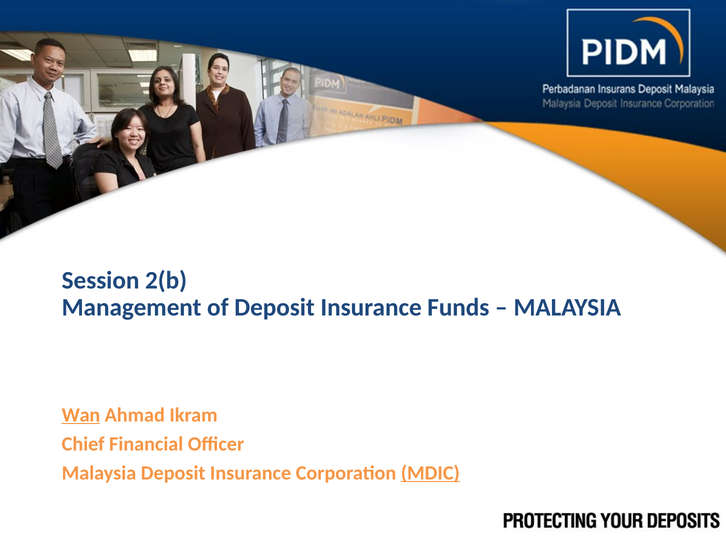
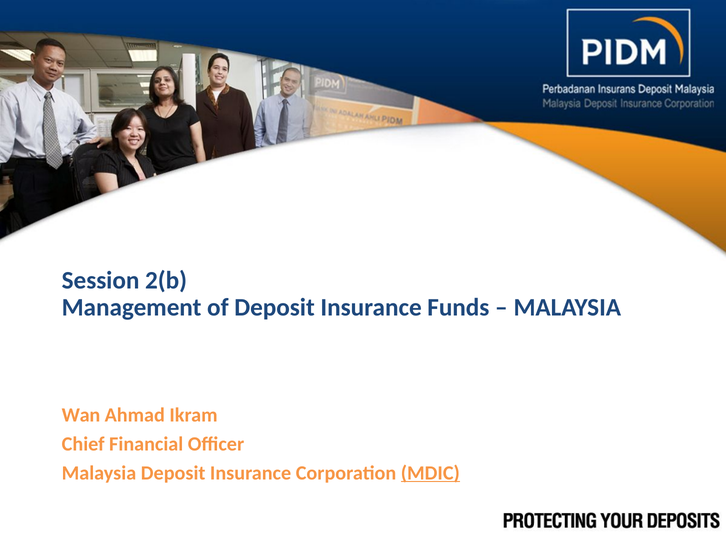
Wan underline: present -> none (81, 415)
